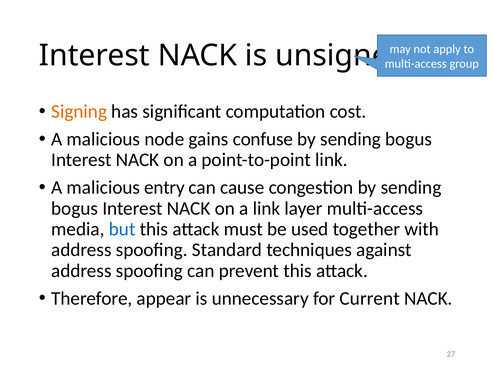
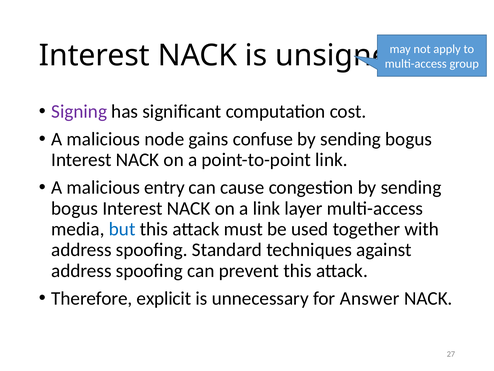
Signing colour: orange -> purple (79, 111)
appear: appear -> explicit (164, 298)
Current: Current -> Answer (370, 298)
